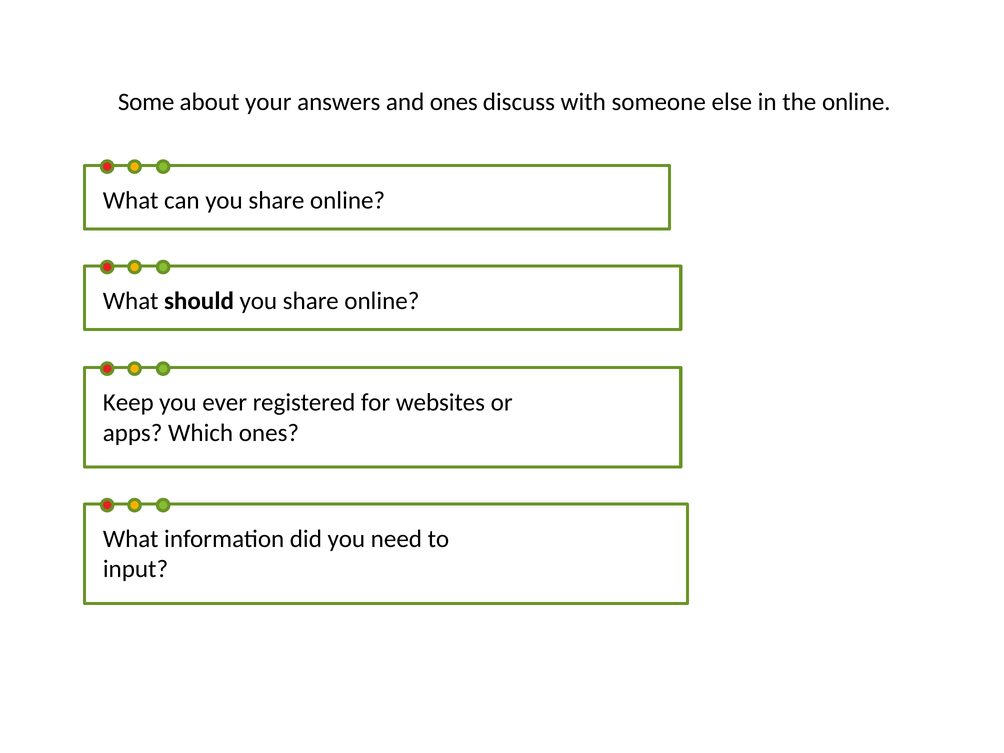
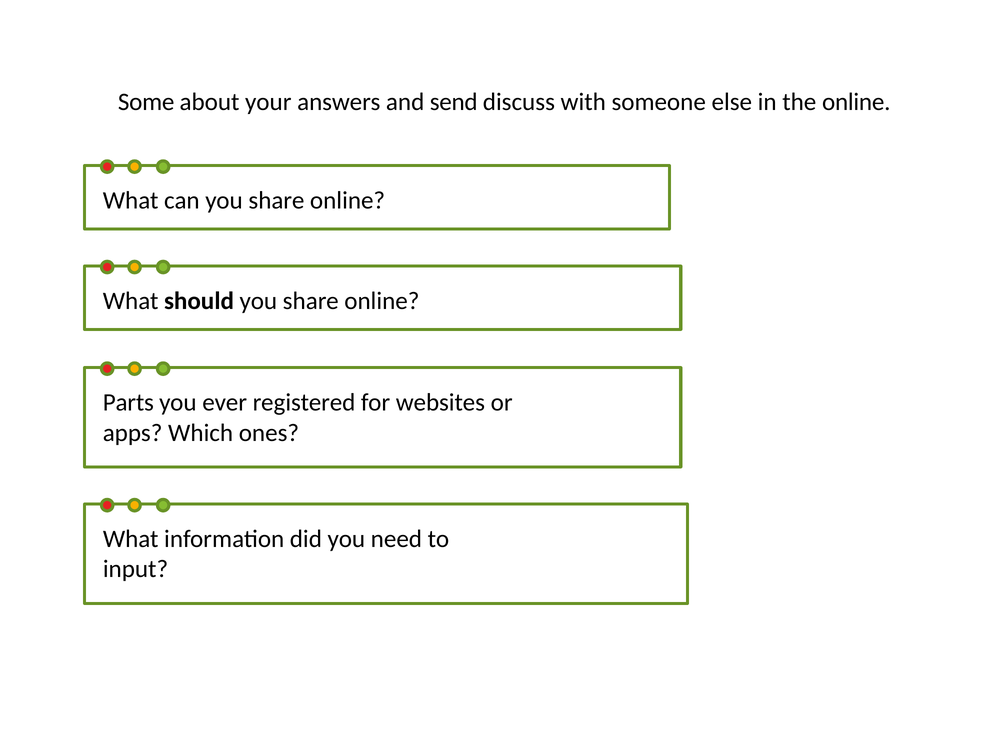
and ones: ones -> send (454, 102)
Keep: Keep -> Parts (128, 403)
